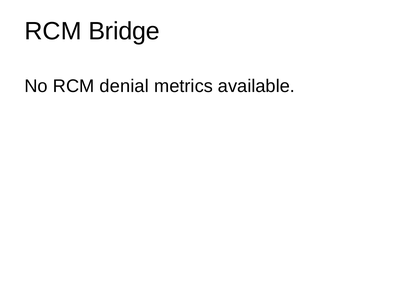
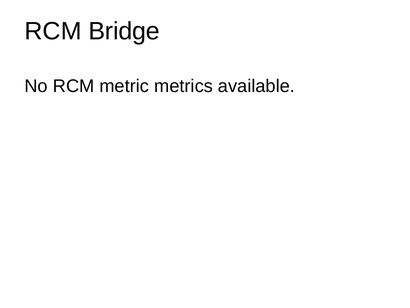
denial: denial -> metric (124, 86)
